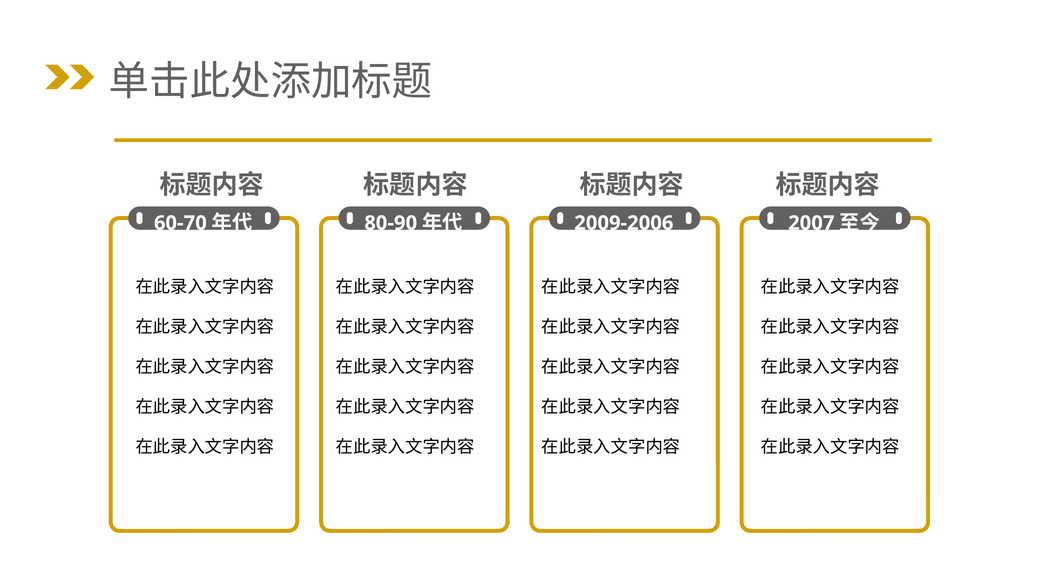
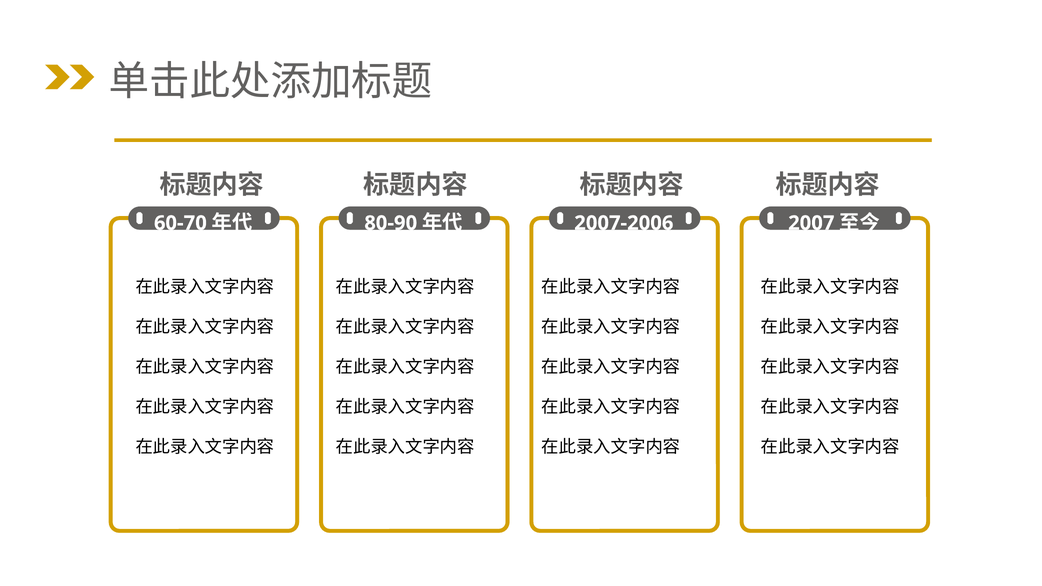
2009-2006: 2009-2006 -> 2007-2006 (624, 223)
